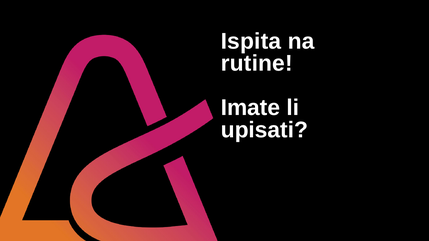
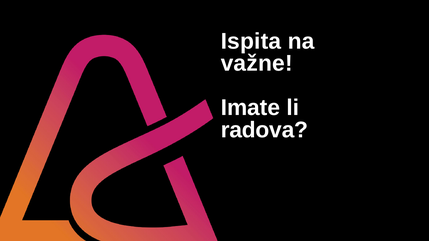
rutine: rutine -> važne (257, 64)
upisati: upisati -> radova (264, 130)
